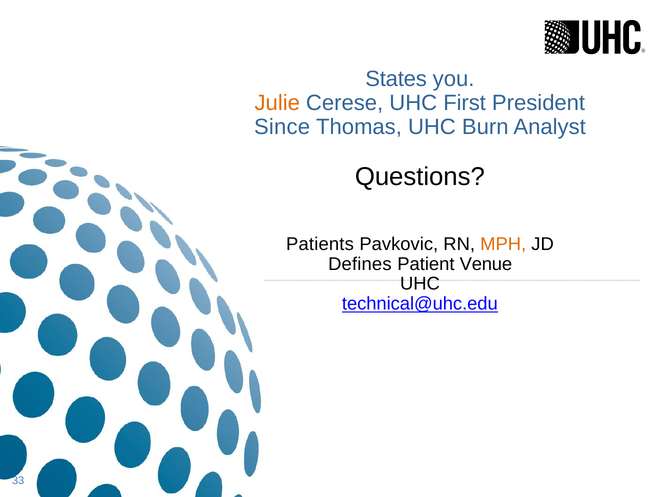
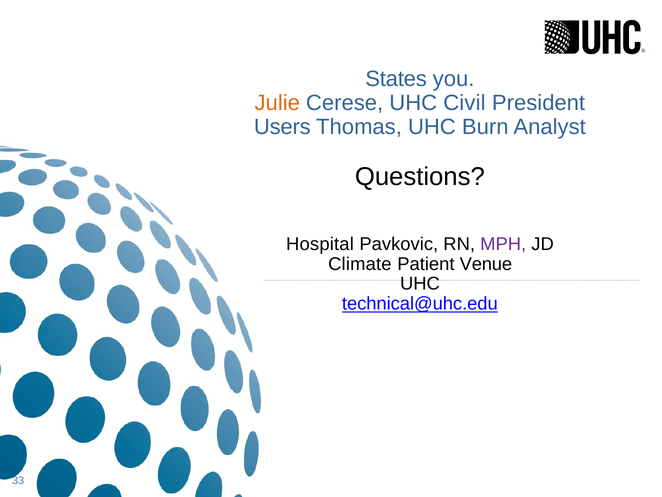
First: First -> Civil (464, 103)
Since: Since -> Users (282, 127)
Patients: Patients -> Hospital (320, 244)
MPH colour: orange -> purple (503, 244)
Defines: Defines -> Climate (360, 264)
